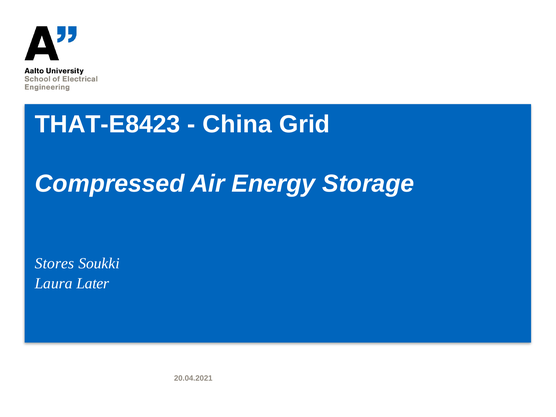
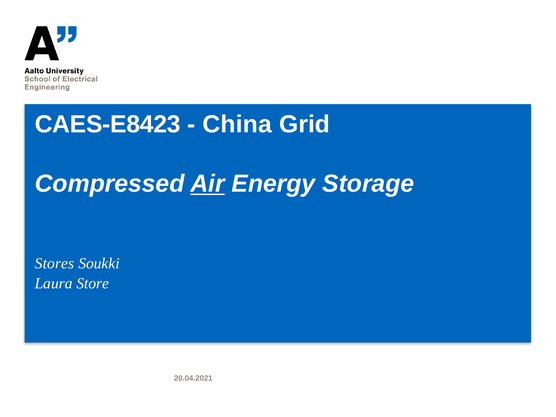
THAT-E8423: THAT-E8423 -> CAES-E8423 (108, 124)
Air underline: none -> present (208, 184)
Later: Later -> Store (93, 283)
